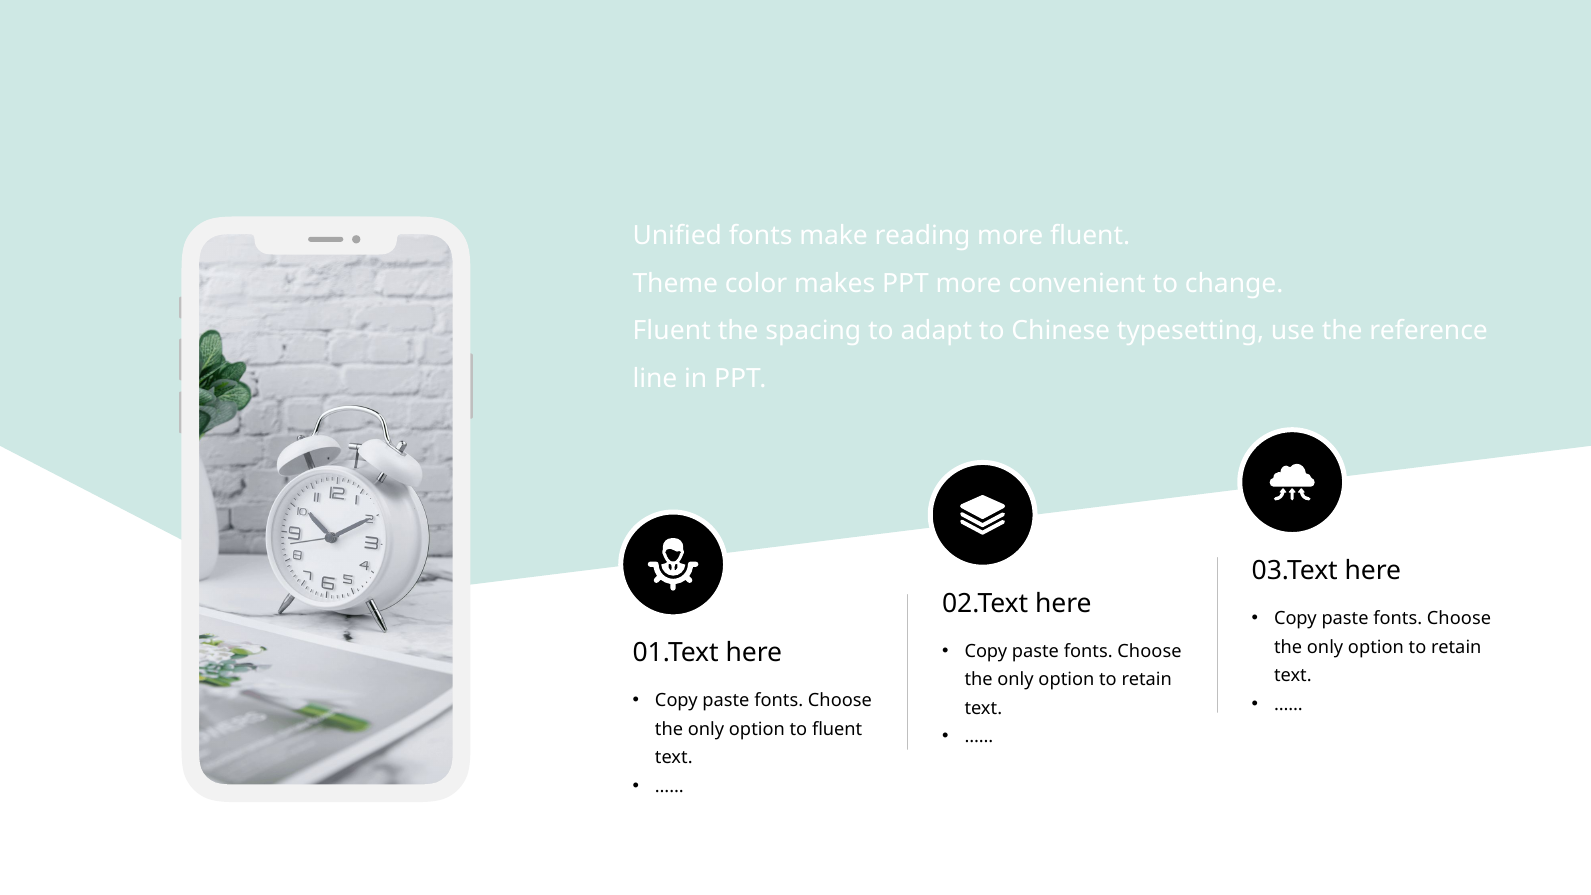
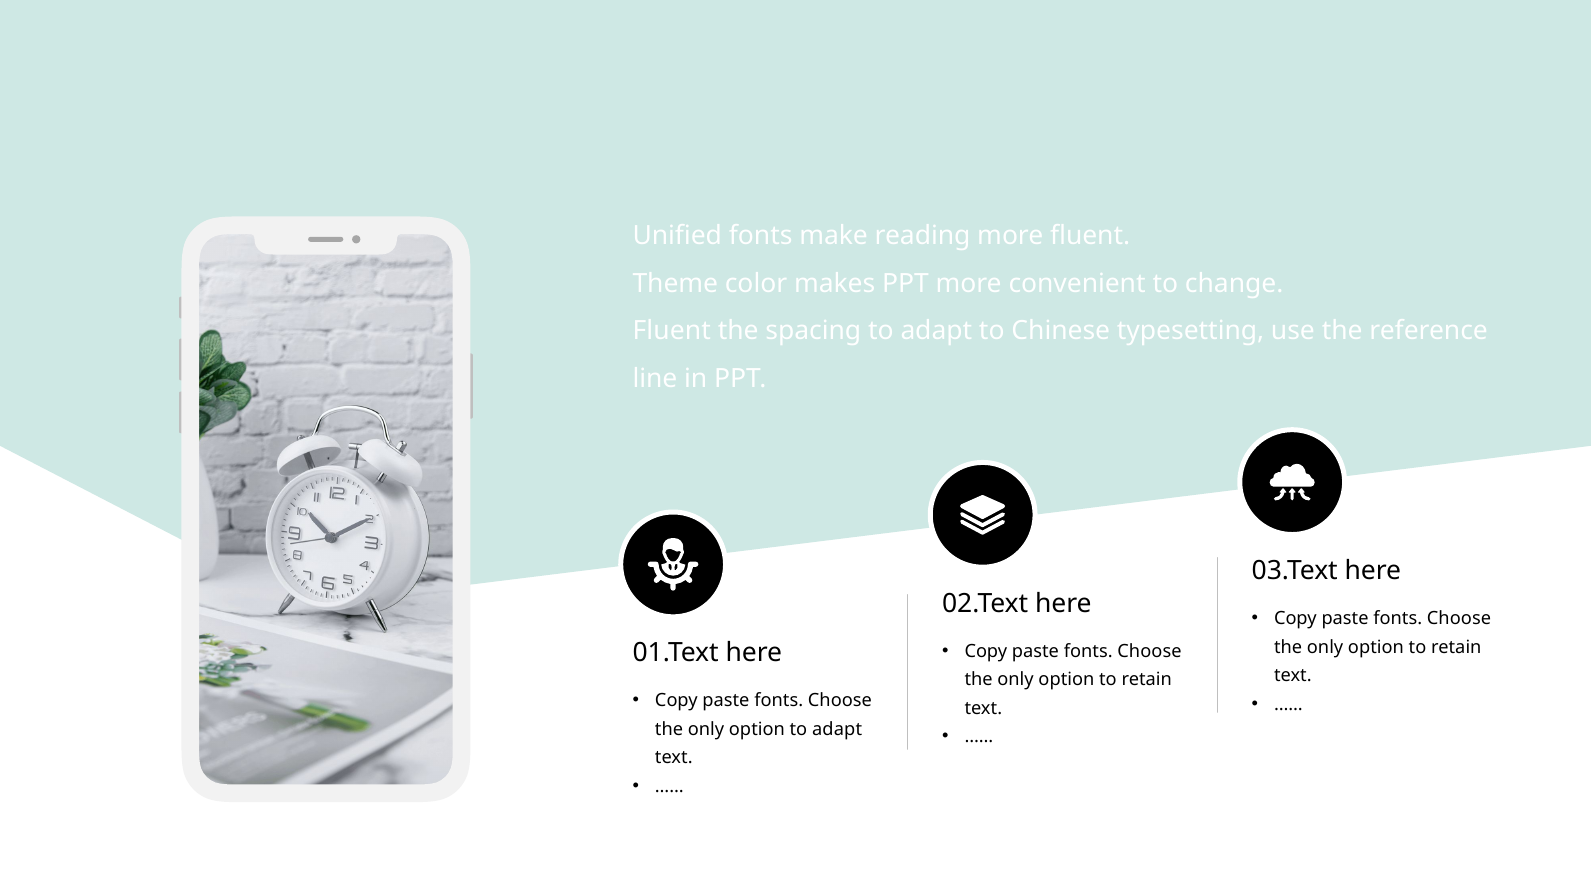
option to fluent: fluent -> adapt (837, 729)
